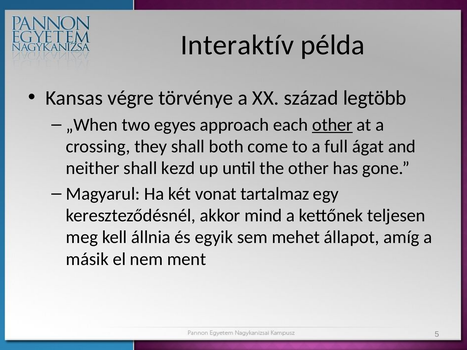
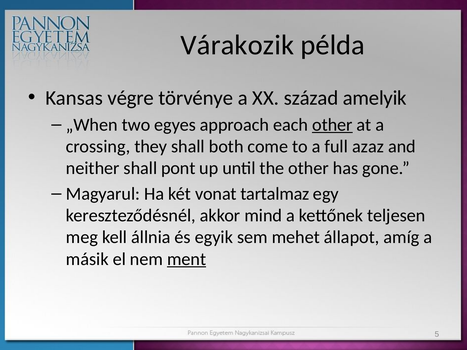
Interaktív: Interaktív -> Várakozik (237, 45)
legtöbb: legtöbb -> amelyik (375, 98)
ágat: ágat -> azaz (368, 147)
kezd: kezd -> pont (178, 168)
ment underline: none -> present (187, 259)
